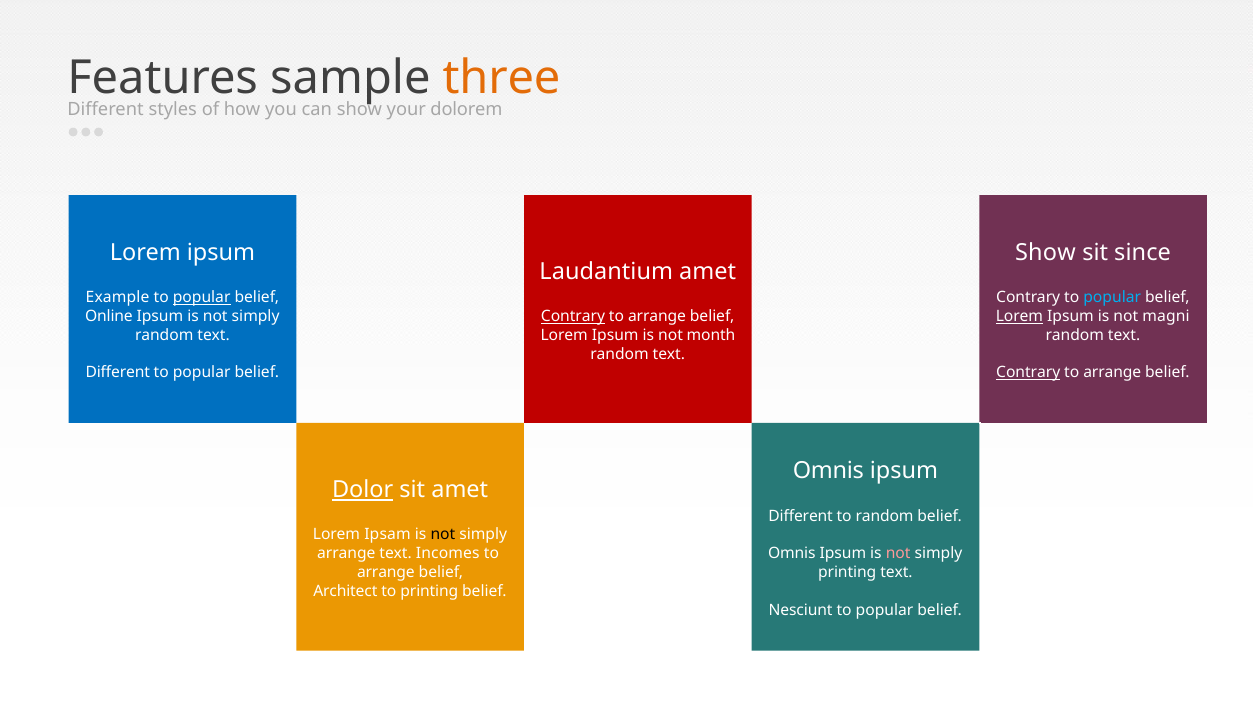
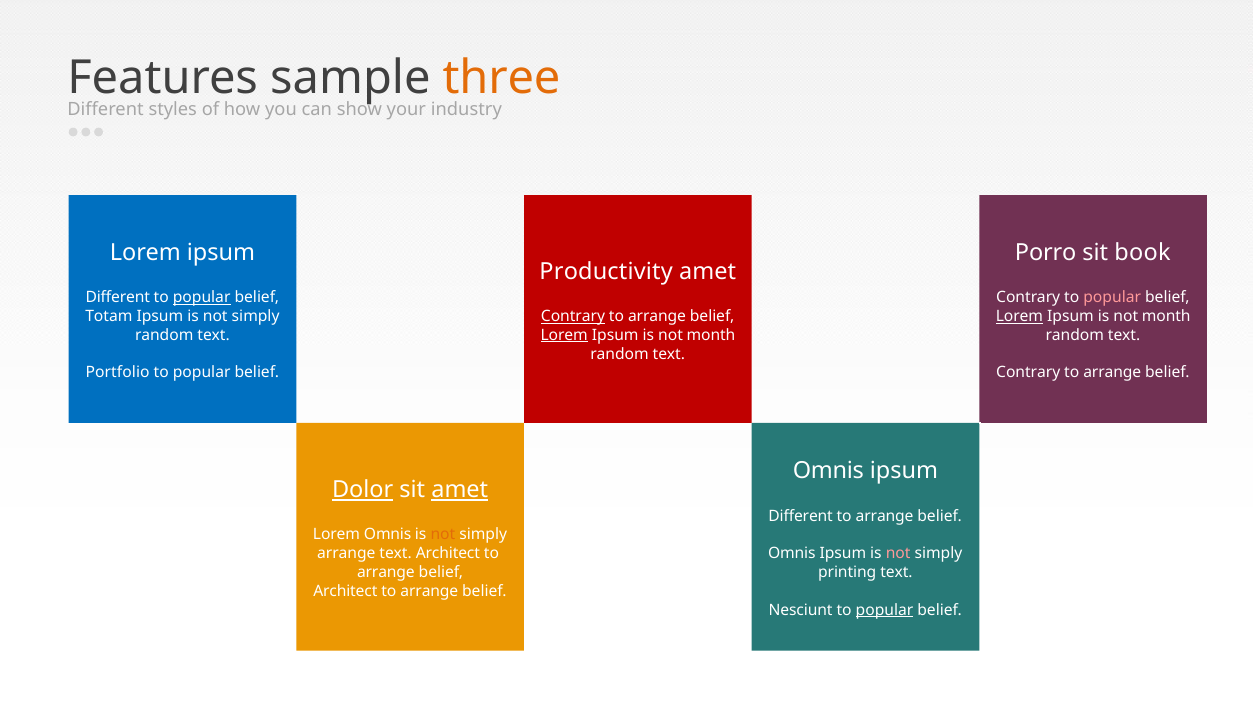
dolorem: dolorem -> industry (466, 109)
Show: Show -> Porro (1046, 253)
since: since -> book (1143, 253)
Laudantium: Laudantium -> Productivity (606, 271)
Example: Example -> Different (118, 298)
popular colour: light blue -> pink (1112, 298)
Online: Online -> Totam (109, 316)
magni: magni -> month (1166, 316)
Lorem underline: none -> present (564, 335)
Different: Different -> Portfolio (118, 373)
Contrary underline: present -> none (1028, 373)
amet underline: none -> present (460, 490)
random: random -> arrange (885, 516)
Lorem Ipsam: Ipsam -> Omnis (388, 535)
not colour: black -> orange (443, 535)
text Incomes: Incomes -> Architect (448, 553)
printing: printing -> arrange (429, 591)
popular underline: none -> present (885, 610)
